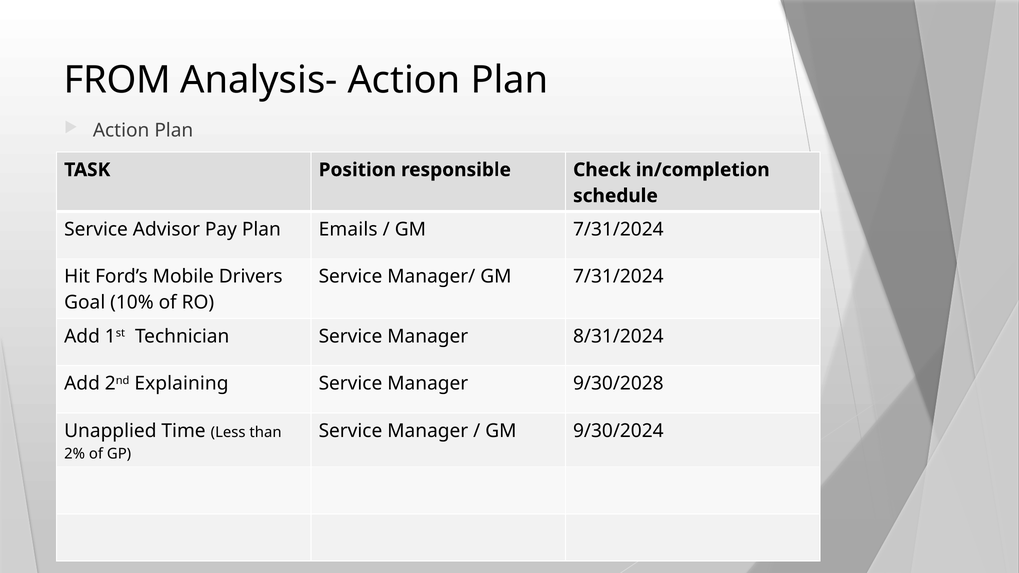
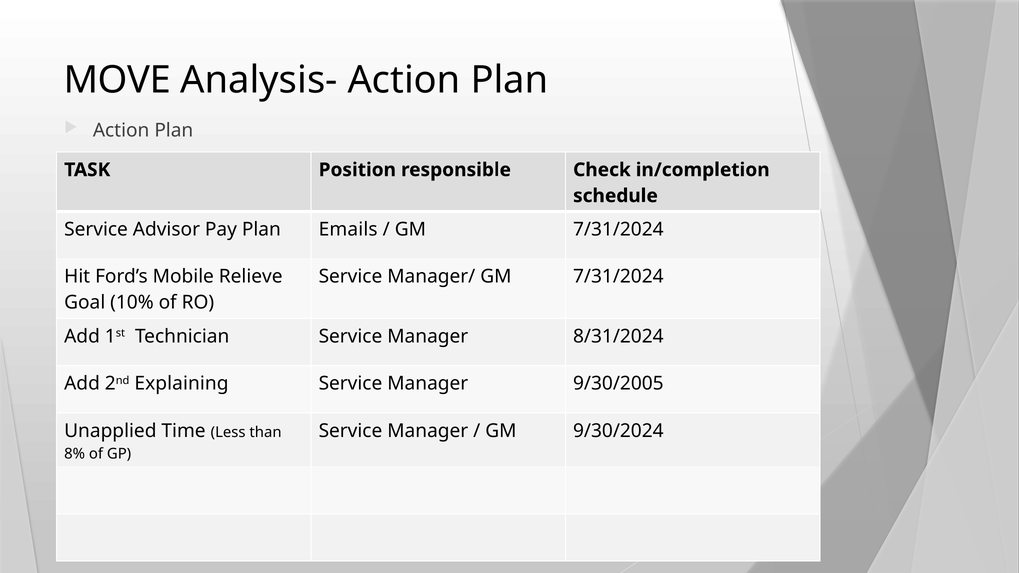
FROM: FROM -> MOVE (117, 80)
Drivers: Drivers -> Relieve (251, 277)
9/30/2028: 9/30/2028 -> 9/30/2005 (618, 384)
2%: 2% -> 8% (75, 454)
